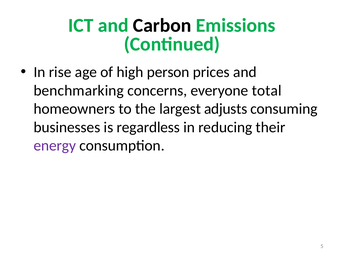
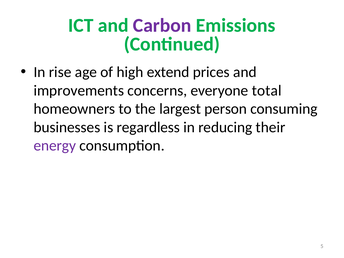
Carbon colour: black -> purple (162, 25)
person: person -> extend (168, 72)
benchmarking: benchmarking -> improvements (79, 91)
adjusts: adjusts -> person (226, 109)
